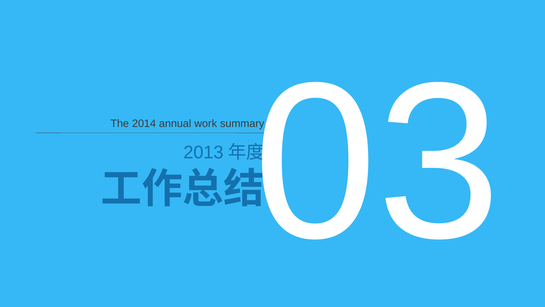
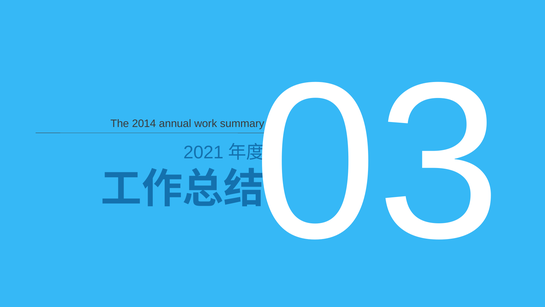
2013: 2013 -> 2021 (204, 152)
